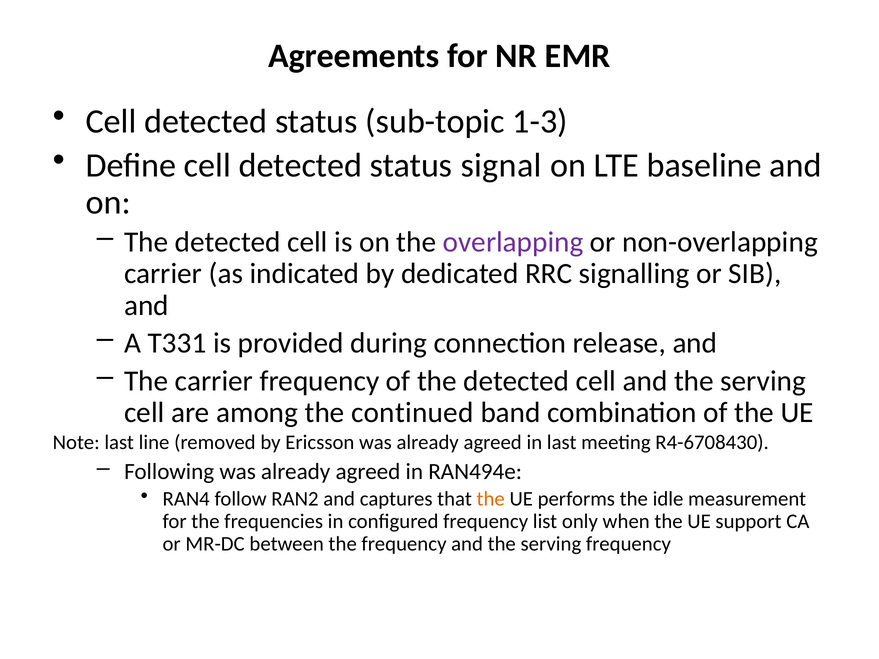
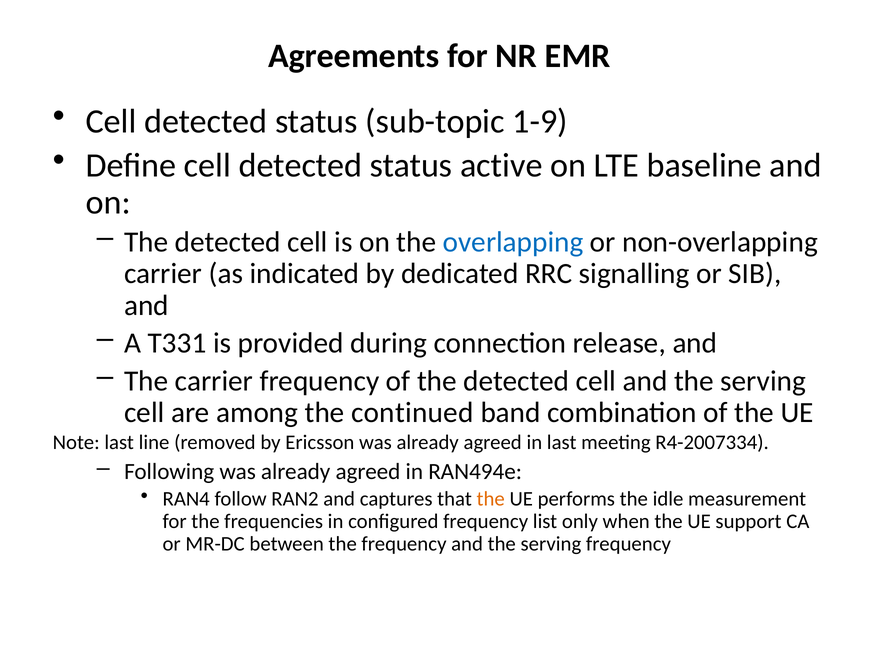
1-3: 1-3 -> 1-9 (540, 122)
signal: signal -> active (501, 166)
overlapping colour: purple -> blue (513, 242)
R4-6708430: R4-6708430 -> R4-2007334 (712, 443)
